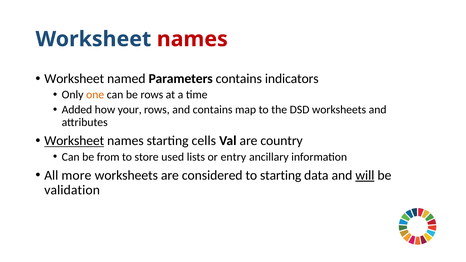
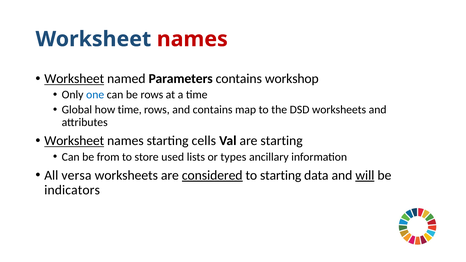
Worksheet underline: none -> present (74, 79)
indicators: indicators -> workshop (292, 79)
one colour: orange -> blue (95, 95)
Added: Added -> Global (77, 110)
how your: your -> time (130, 110)
are country: country -> starting (282, 141)
entry: entry -> types (233, 157)
more: more -> versa (76, 175)
considered underline: none -> present (212, 175)
validation: validation -> indicators (72, 190)
